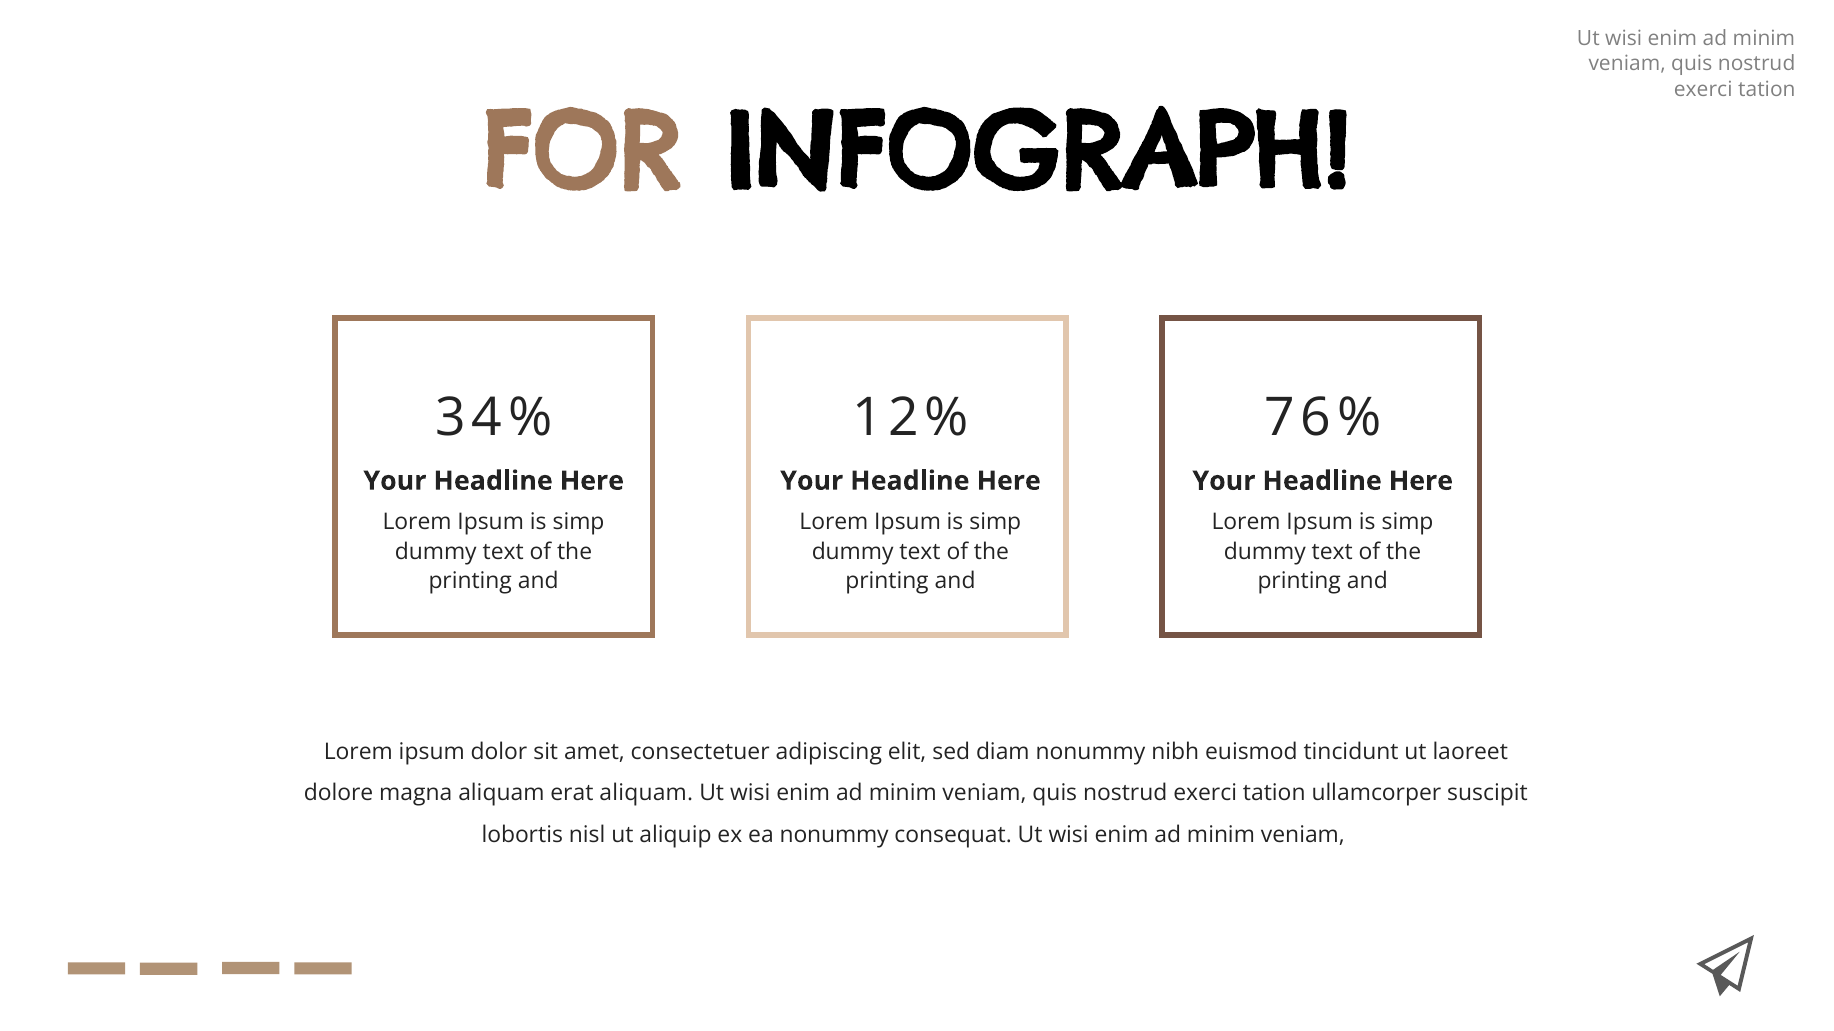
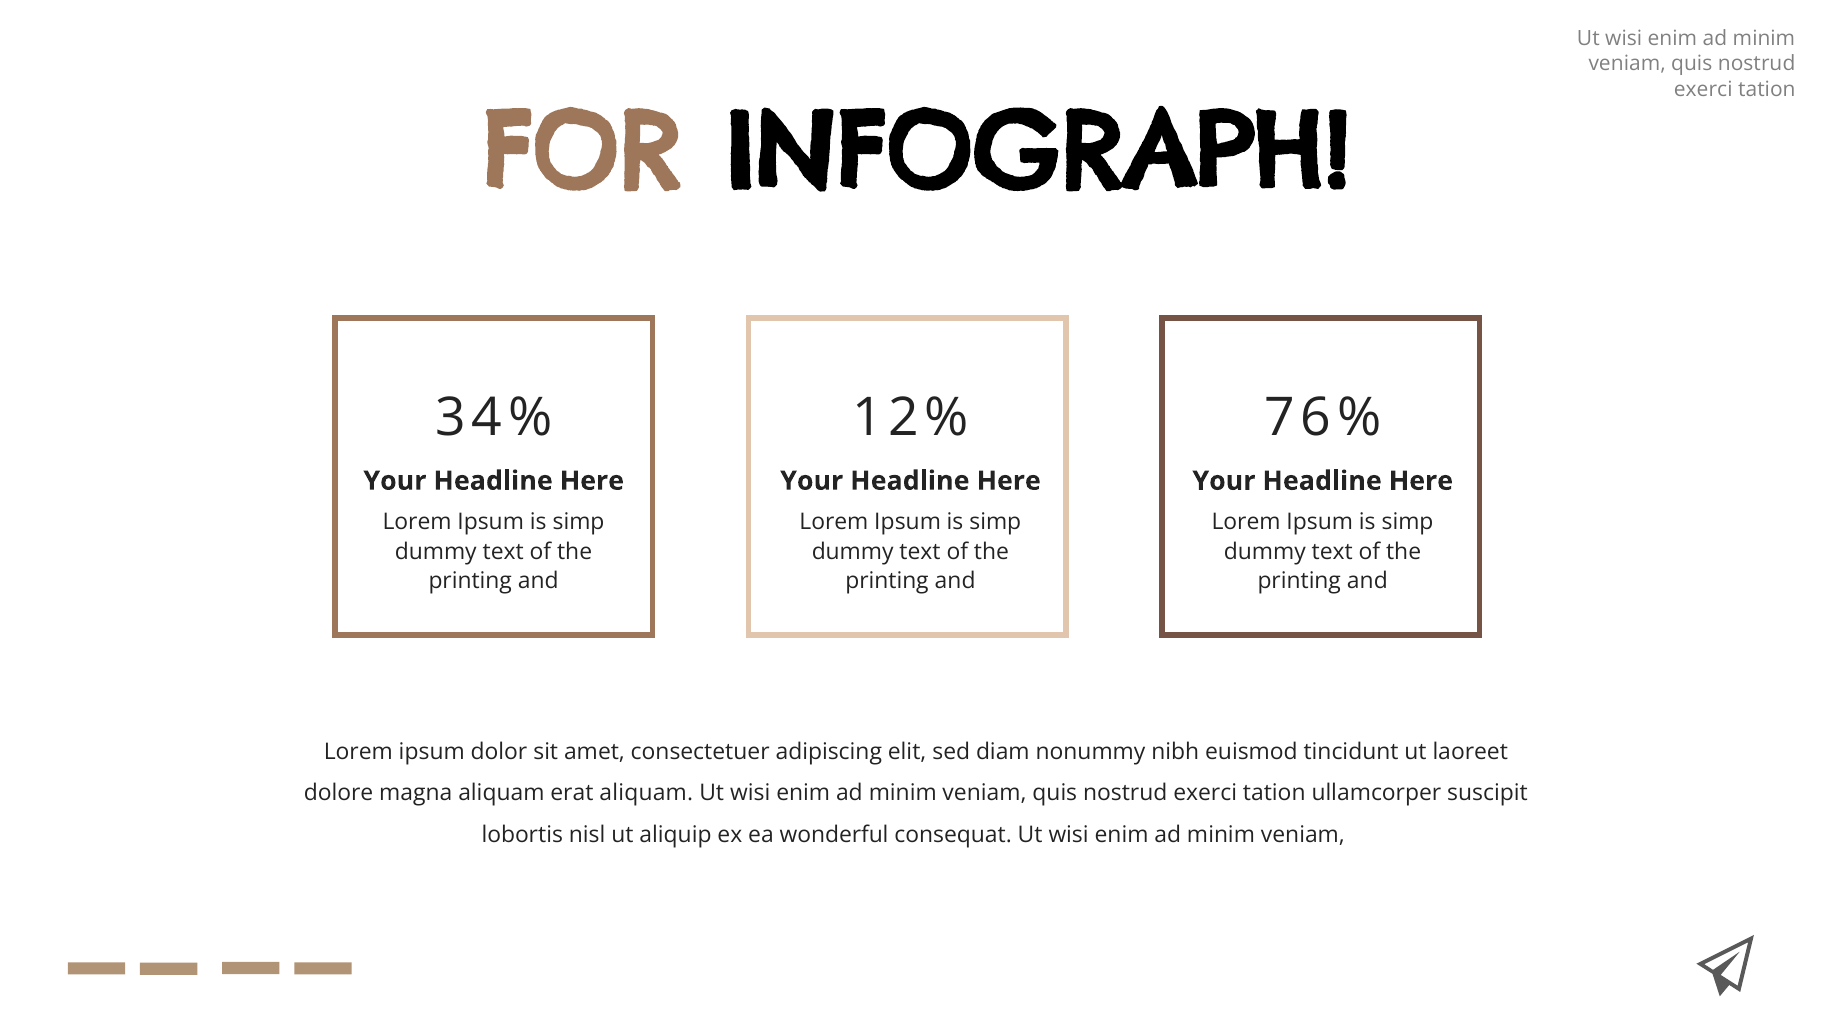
ea nonummy: nonummy -> wonderful (834, 835)
